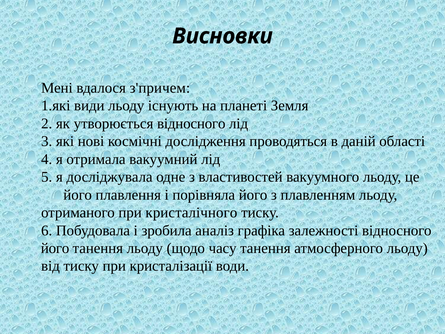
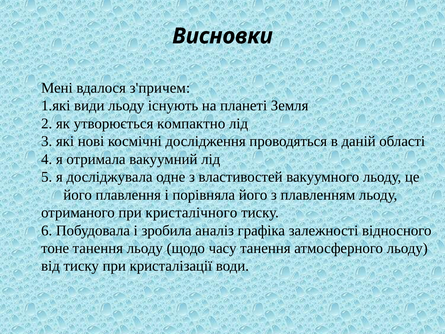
утворюється відносного: відносного -> компактно (191, 123)
його: його -> тоне (55, 248)
